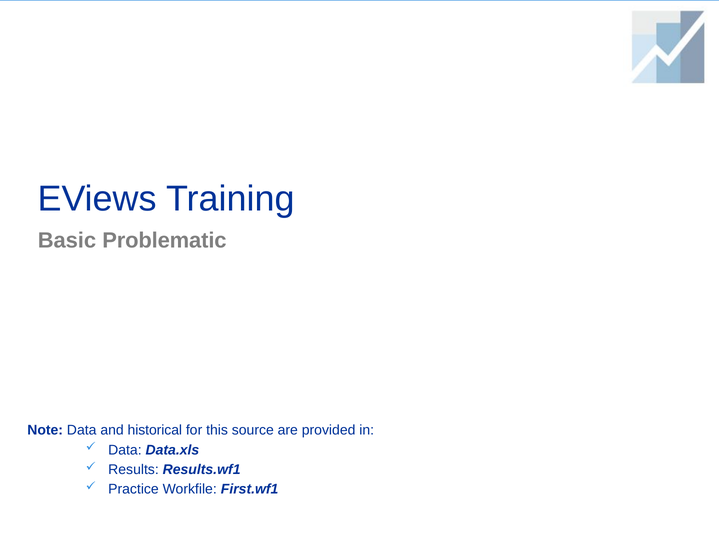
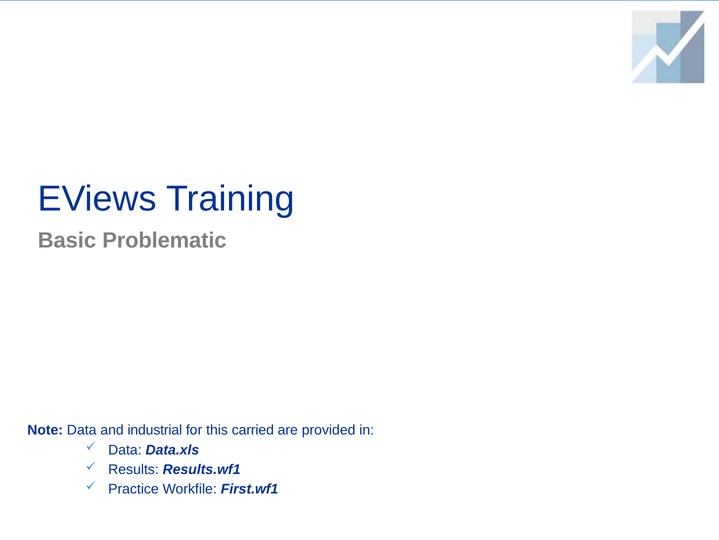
historical: historical -> industrial (155, 430)
source: source -> carried (253, 430)
